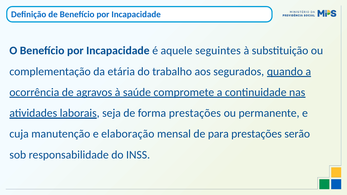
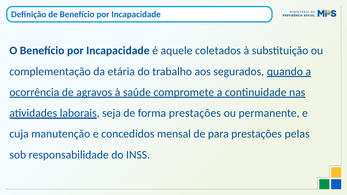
seguintes: seguintes -> coletados (218, 51)
elaboração: elaboração -> concedidos (128, 134)
serão: serão -> pelas (297, 134)
